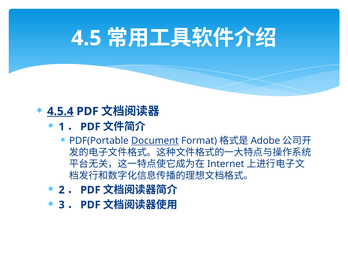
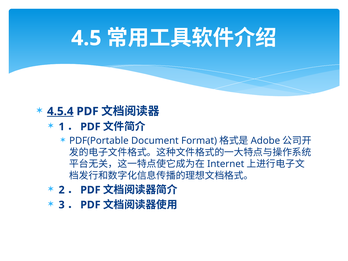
Document underline: present -> none (155, 141)
